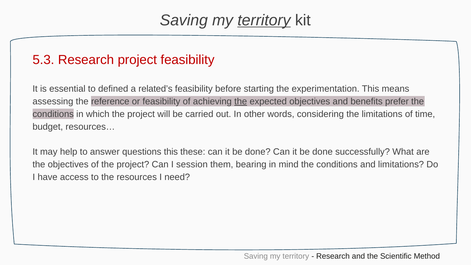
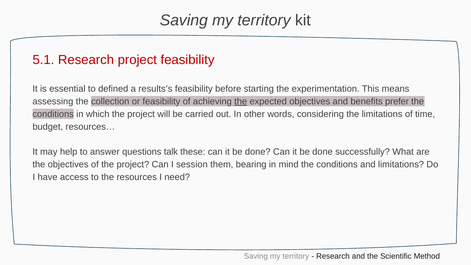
territory underline: present -> none (264, 20)
5.3: 5.3 -> 5.1 (43, 60)
related’s: related’s -> results’s (155, 89)
reference: reference -> collection (110, 101)
questions this: this -> talk (171, 152)
